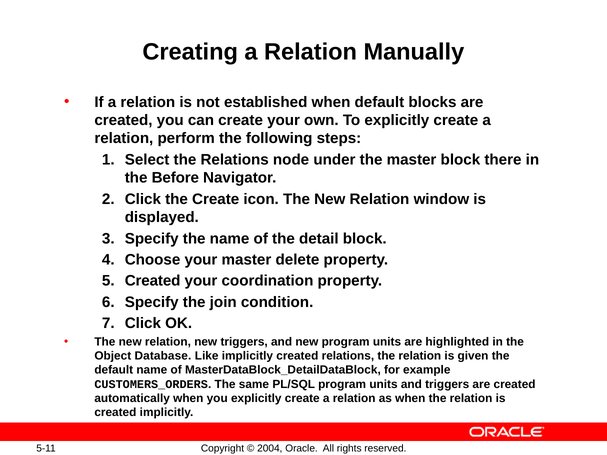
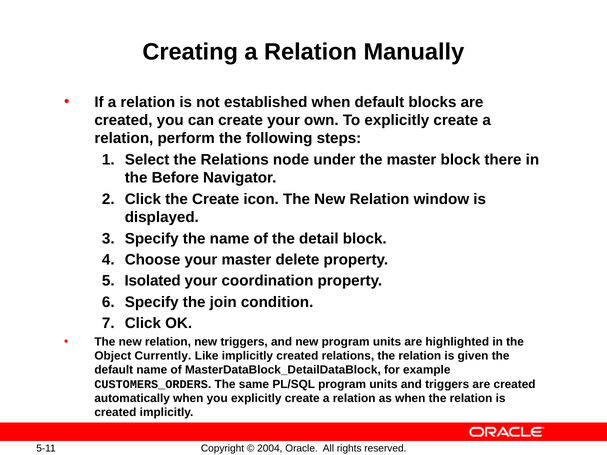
5 Created: Created -> Isolated (153, 281)
Database: Database -> Currently (163, 356)
